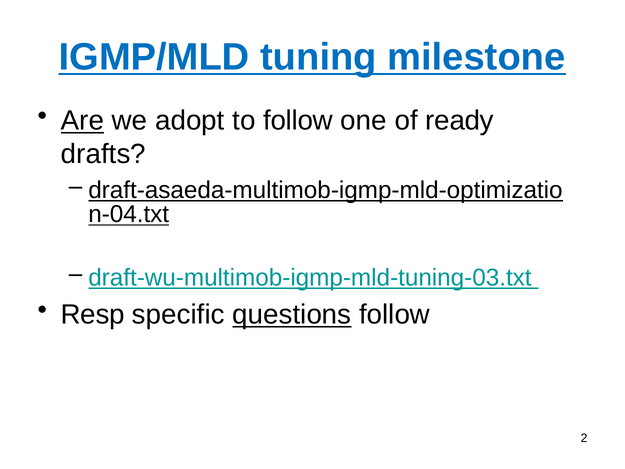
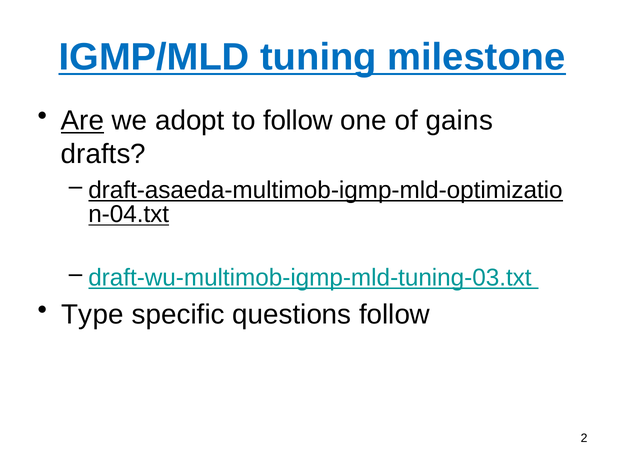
ready: ready -> gains (459, 121)
Resp: Resp -> Type (92, 315)
questions underline: present -> none (292, 315)
